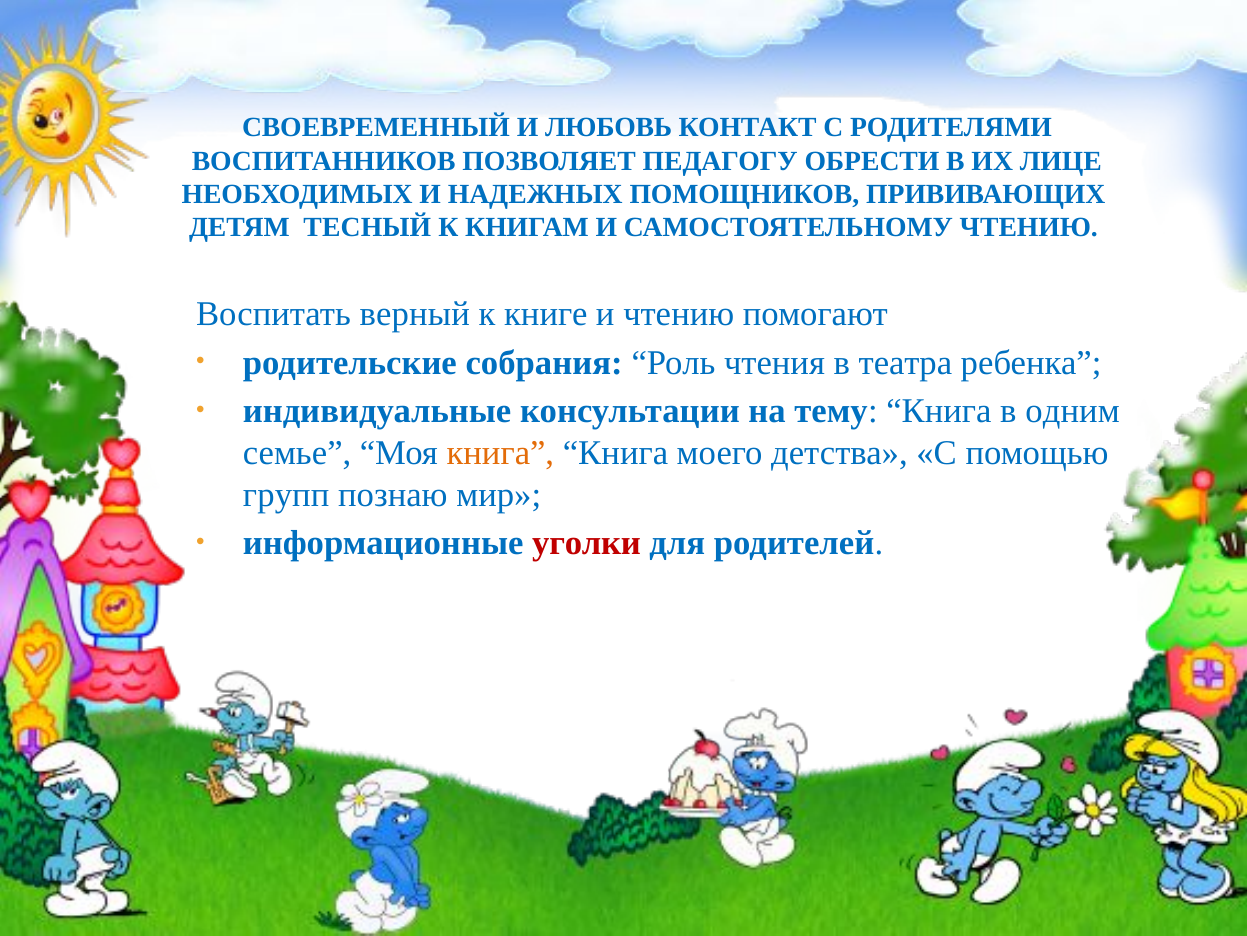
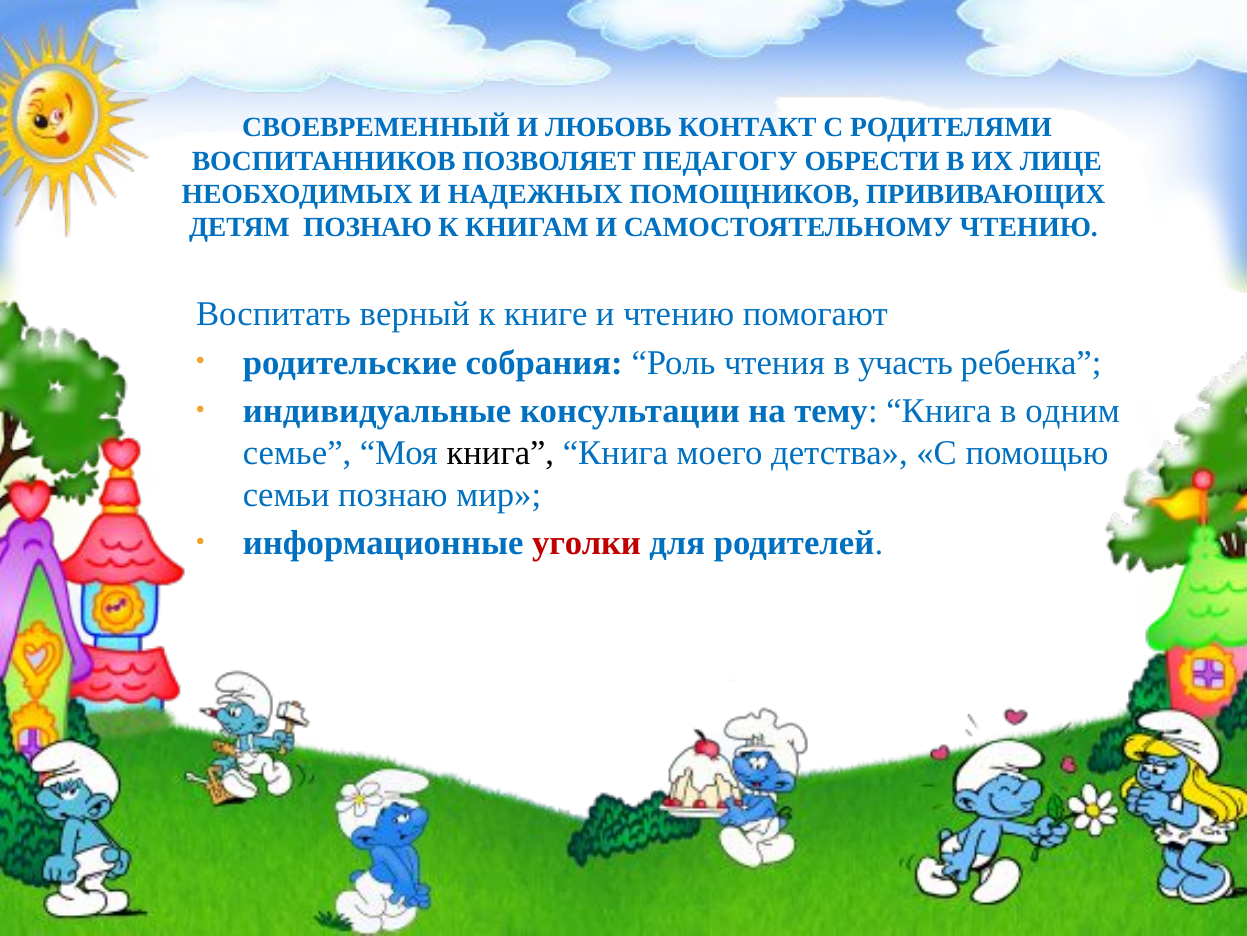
ДЕТЯМ ТЕСНЫЙ: ТЕСНЫЙ -> ПОЗНАЮ (368, 227)
театра: театра -> участь (906, 363)
книга colour: orange -> black (500, 453)
групп: групп -> семьи (286, 494)
